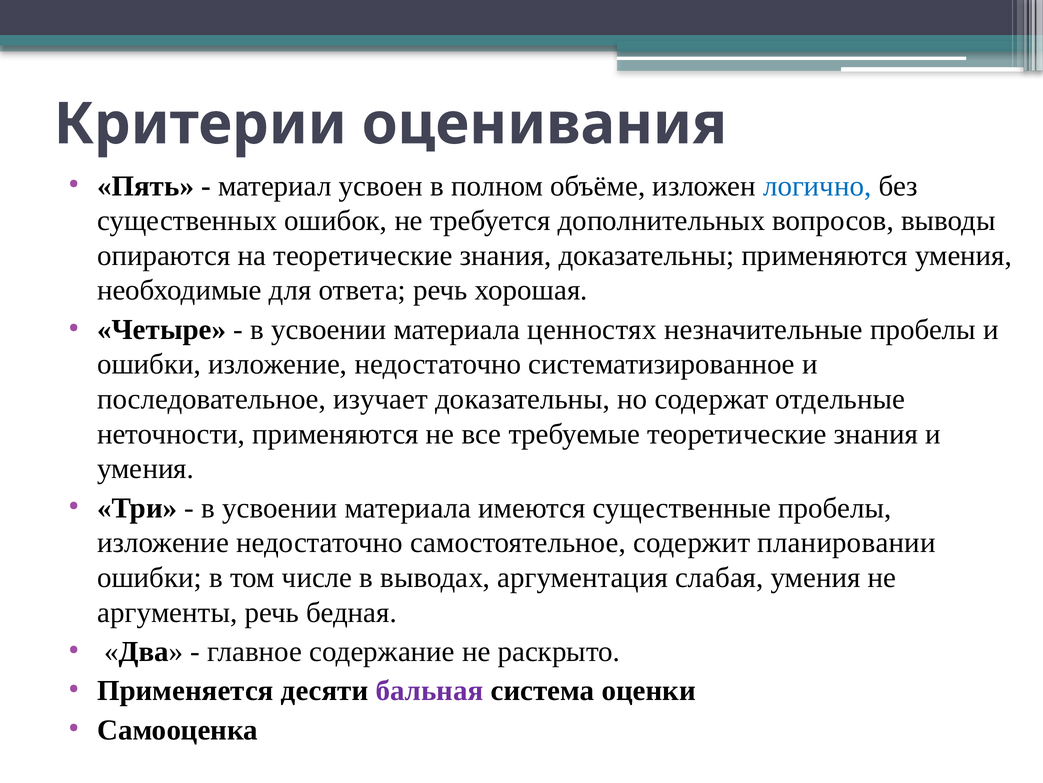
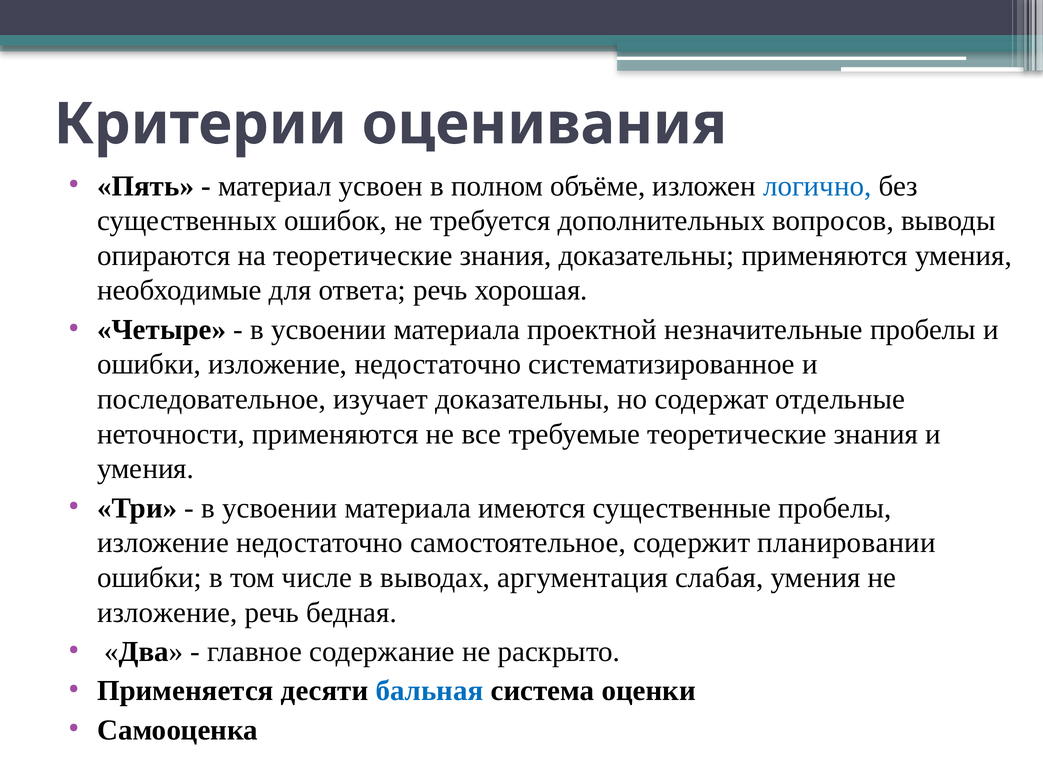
ценностях: ценностях -> проектной (592, 329)
аргументы: аргументы -> изложение (167, 612)
бальная colour: purple -> blue (429, 690)
